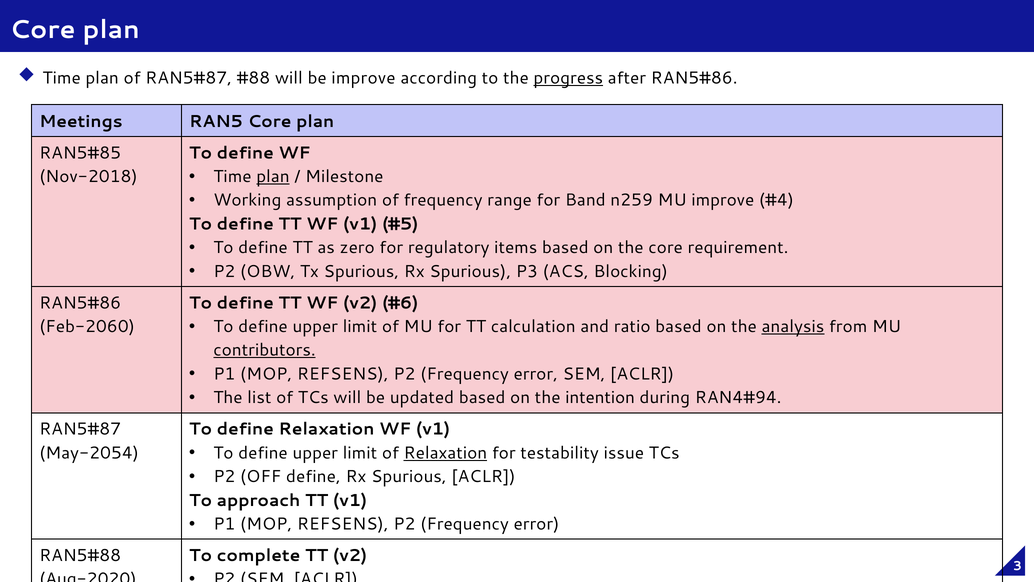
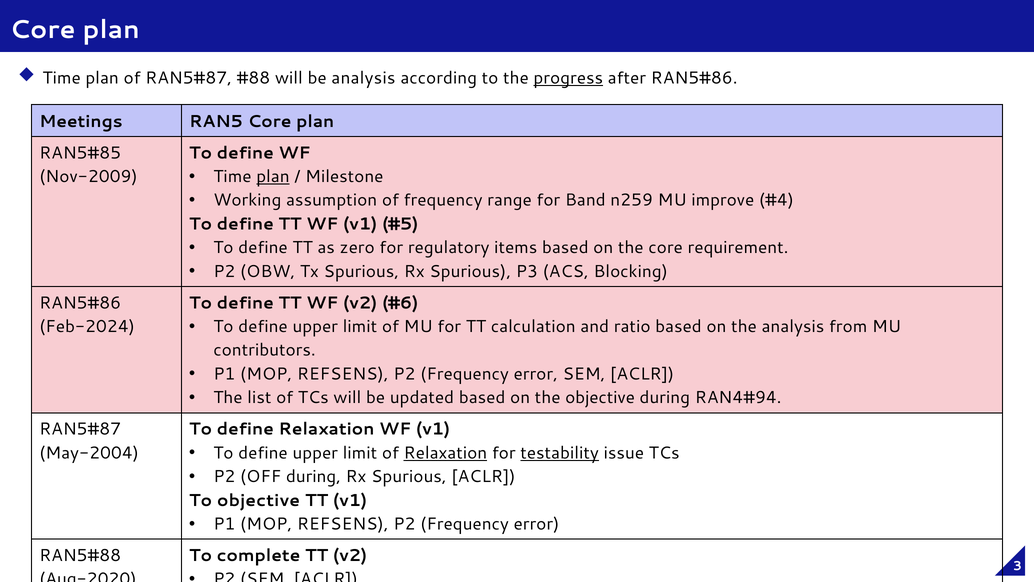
be improve: improve -> analysis (363, 78)
Nov-2018: Nov-2018 -> Nov-2009 (88, 176)
analysis underline: present -> none (793, 326)
Feb-2060: Feb-2060 -> Feb-2024 (87, 326)
contributors underline: present -> none (264, 350)
the intention: intention -> objective (600, 397)
testability underline: none -> present (560, 453)
May-2054: May-2054 -> May-2004 (89, 453)
OFF define: define -> during (313, 476)
To approach: approach -> objective (258, 500)
